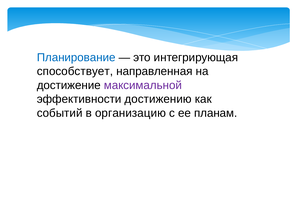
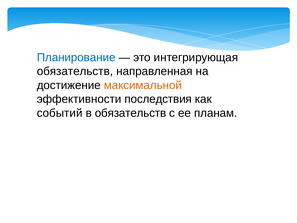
способствует: способствует -> обязательств (75, 71)
максимальной colour: purple -> orange (143, 85)
достижению: достижению -> последствия (158, 99)
в организацию: организацию -> обязательств (131, 113)
